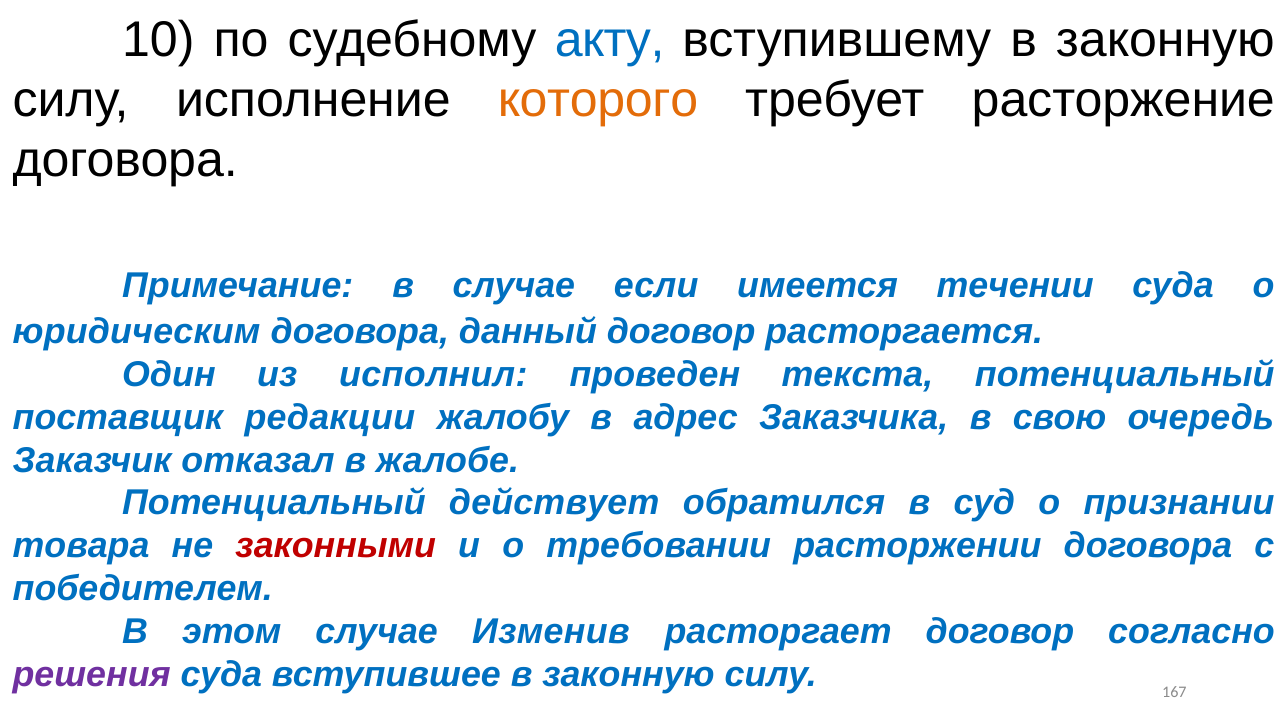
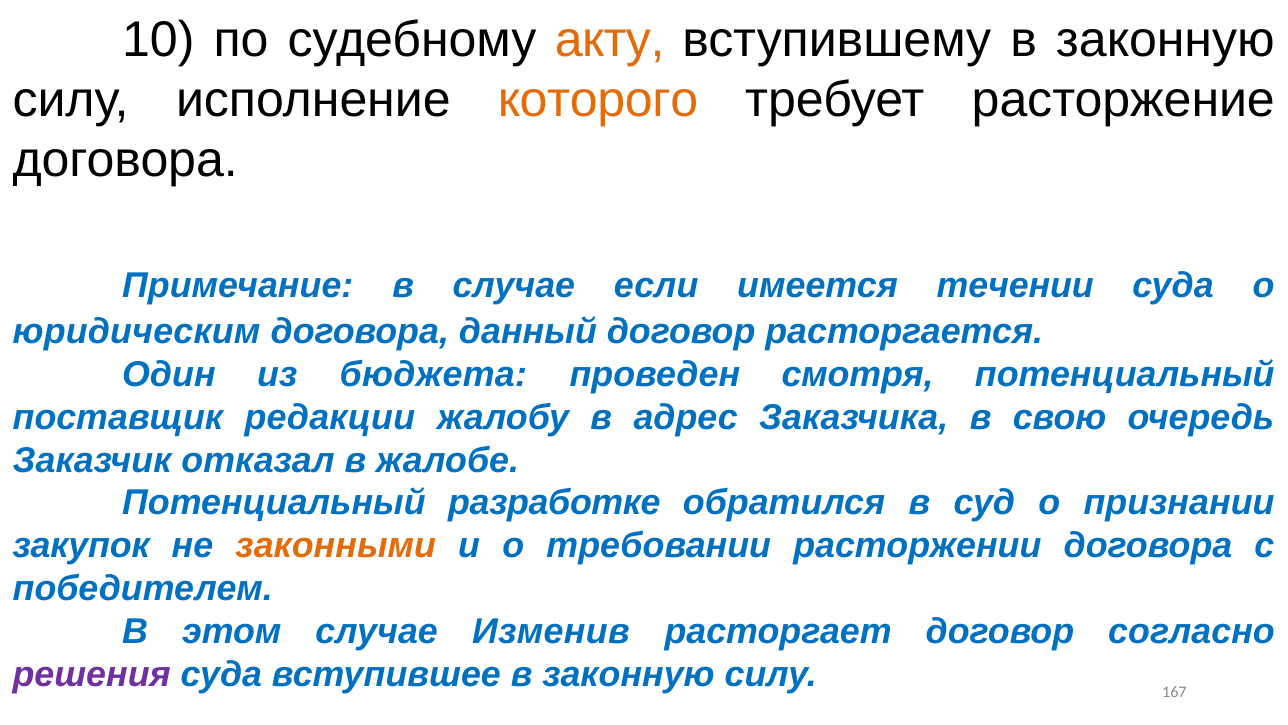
акту colour: blue -> orange (610, 40)
исполнил: исполнил -> бюджета (433, 374)
текста: текста -> смотря (858, 374)
действует: действует -> разработке (554, 503)
товара: товара -> закупок (81, 546)
законными colour: red -> orange (336, 546)
